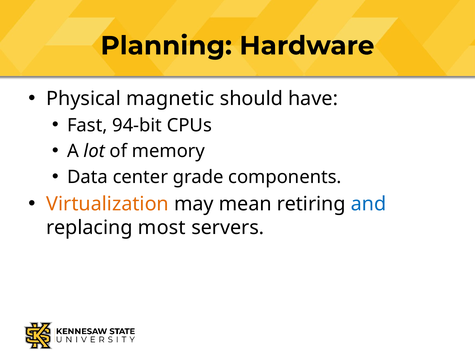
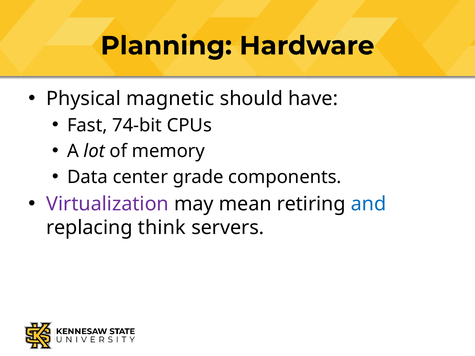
94-bit: 94-bit -> 74-bit (137, 125)
Virtualization colour: orange -> purple (108, 204)
most: most -> think (162, 228)
